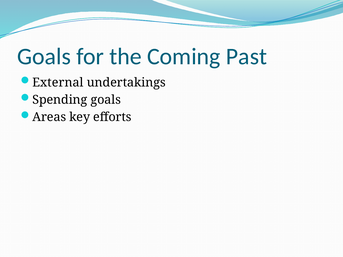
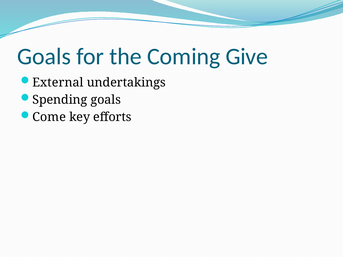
Past: Past -> Give (247, 57)
Areas: Areas -> Come (49, 117)
